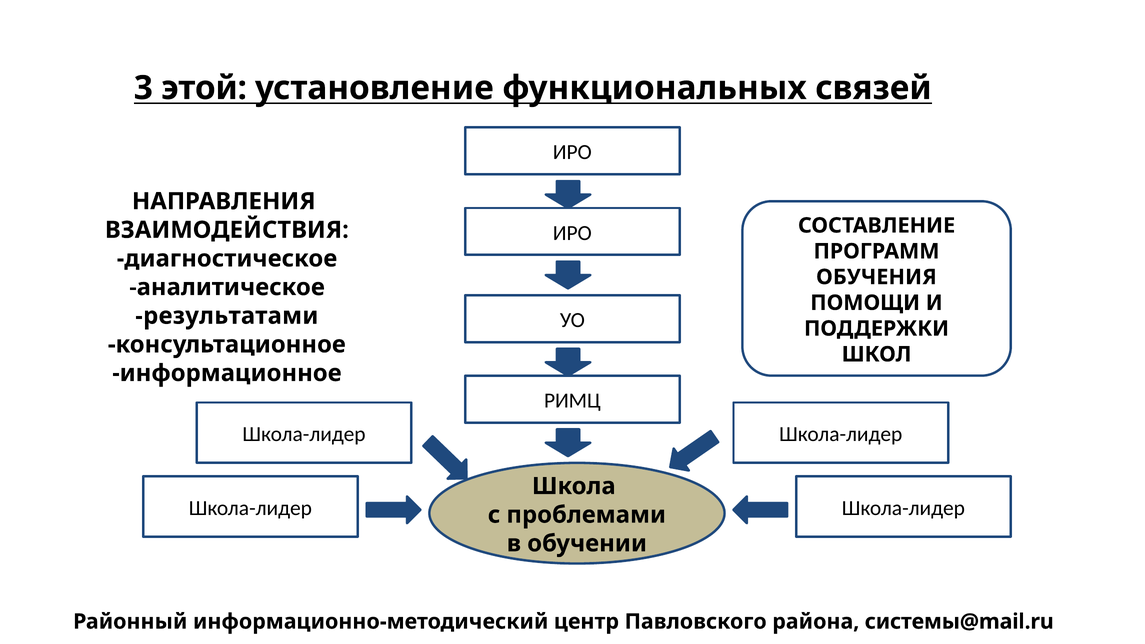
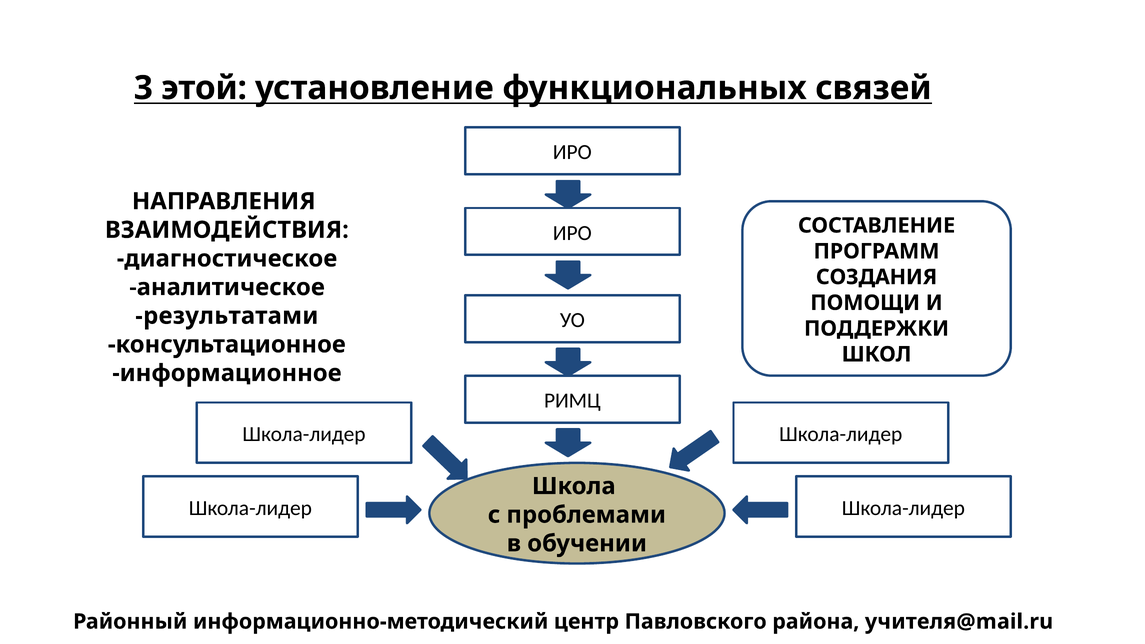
ОБУЧЕНИЯ: ОБУЧЕНИЯ -> СОЗДАНИЯ (877, 277)
системы@mail.ru: системы@mail.ru -> учителя@mail.ru (959, 622)
